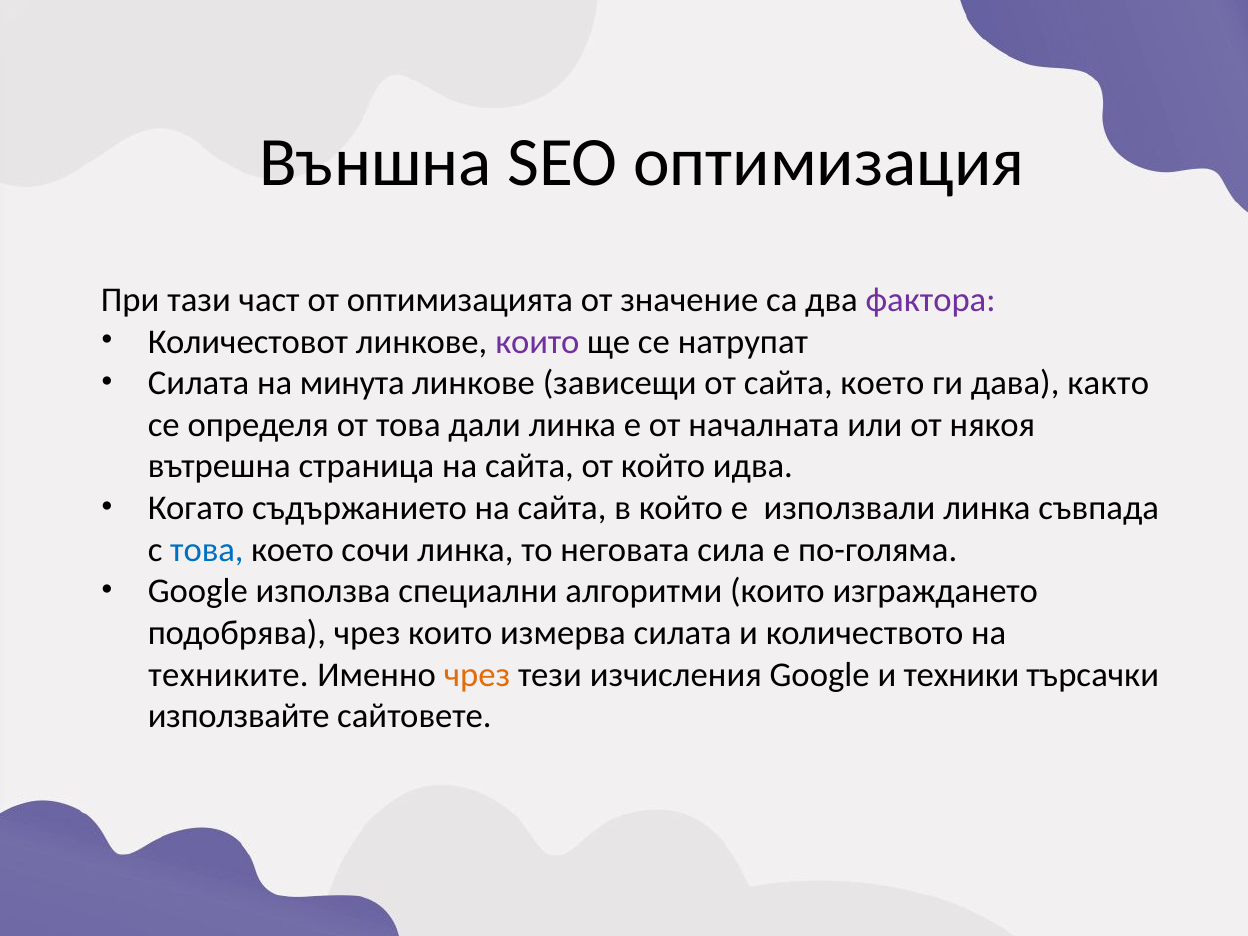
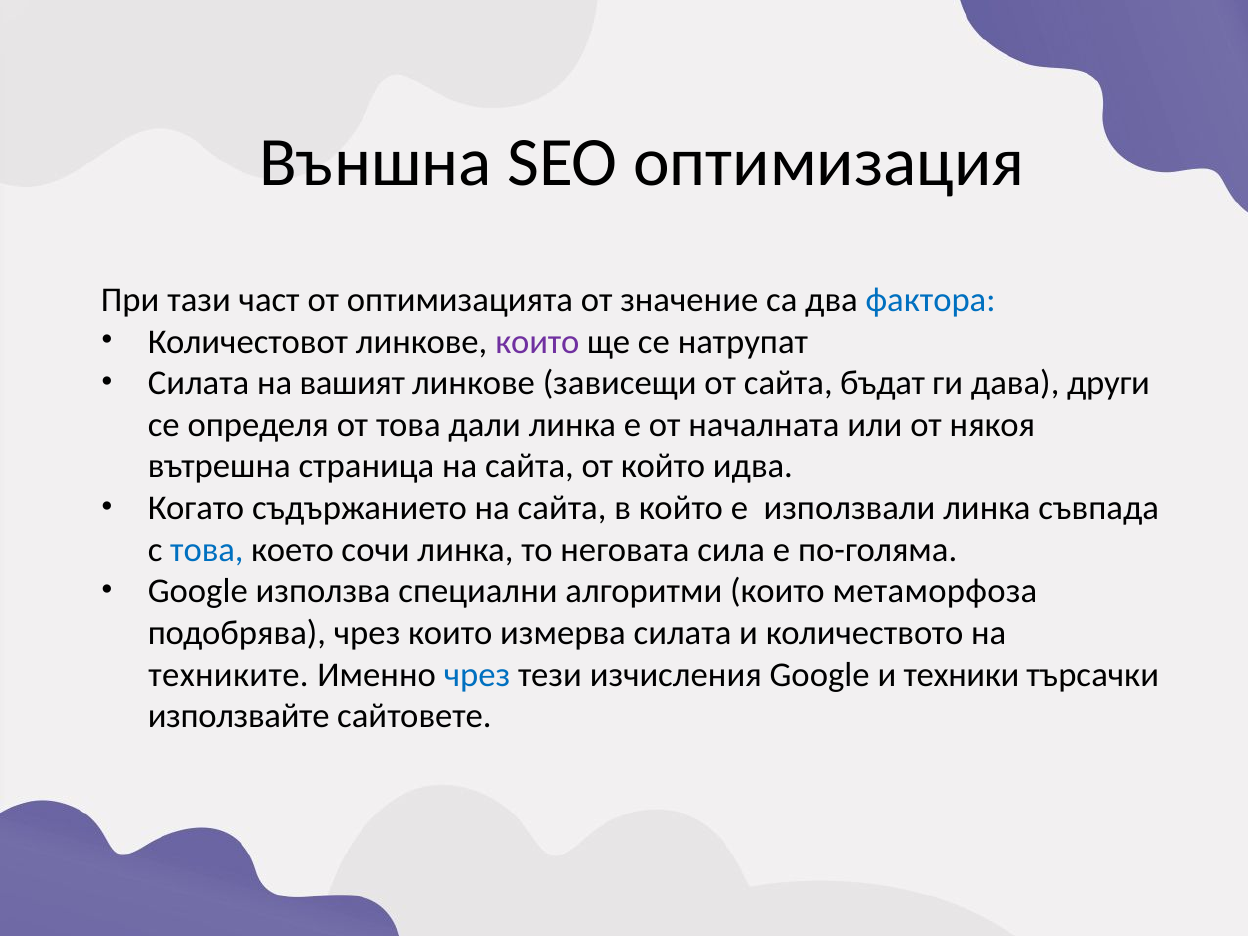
фактора colour: purple -> blue (931, 300)
минута: минута -> вашият (352, 383)
сайта което: което -> бъдат (883, 383)
както: както -> други (1109, 383)
изграждането: изграждането -> метаморфоза (935, 591)
чрез colour: orange -> blue (477, 675)
